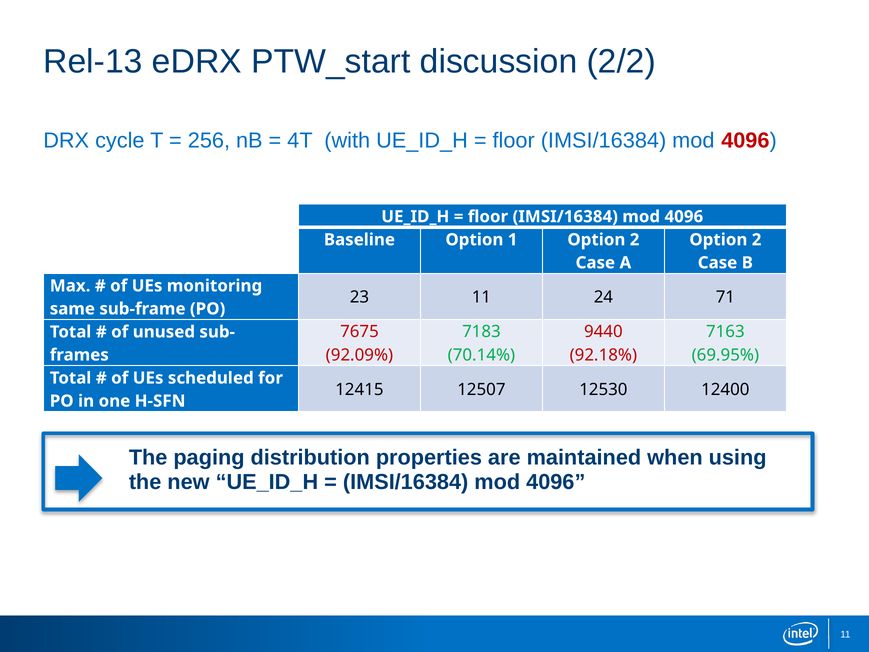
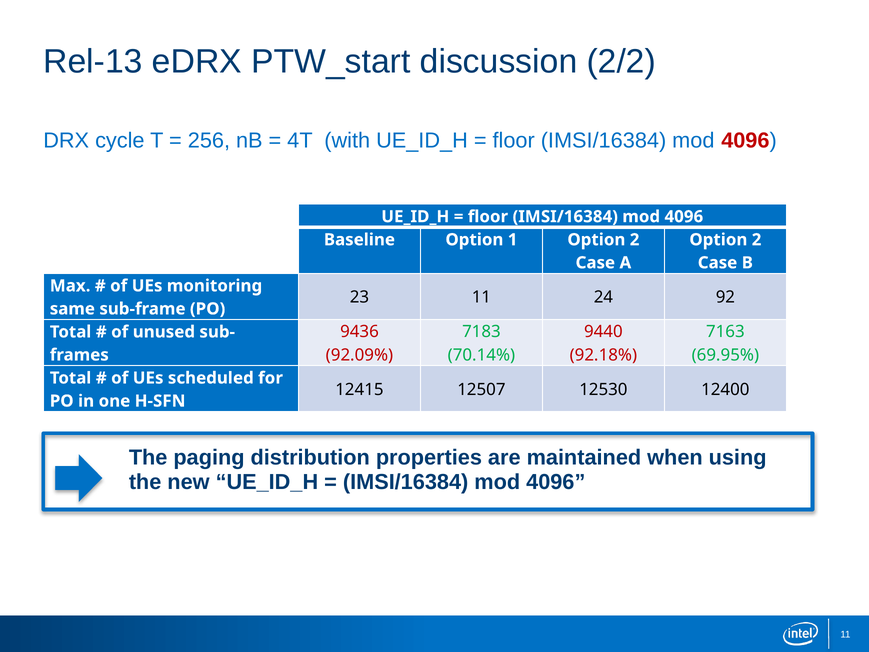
71: 71 -> 92 (725, 297)
7675: 7675 -> 9436 (359, 332)
